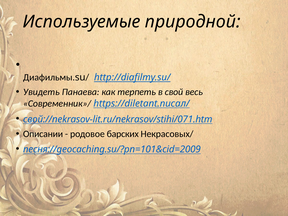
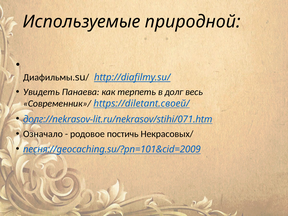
свой: свой -> долг (174, 92)
https://diletant.писал/: https://diletant.писал/ -> https://diletant.своей/ (141, 103)
свой://nekrasov-lit.ru/nekrasov/stihi/071.htm: свой://nekrasov-lit.ru/nekrasov/stihi/071.htm -> долг://nekrasov-lit.ru/nekrasov/stihi/071.htm (118, 119)
Описании: Описании -> Означало (43, 134)
барских: барских -> постичь (123, 134)
